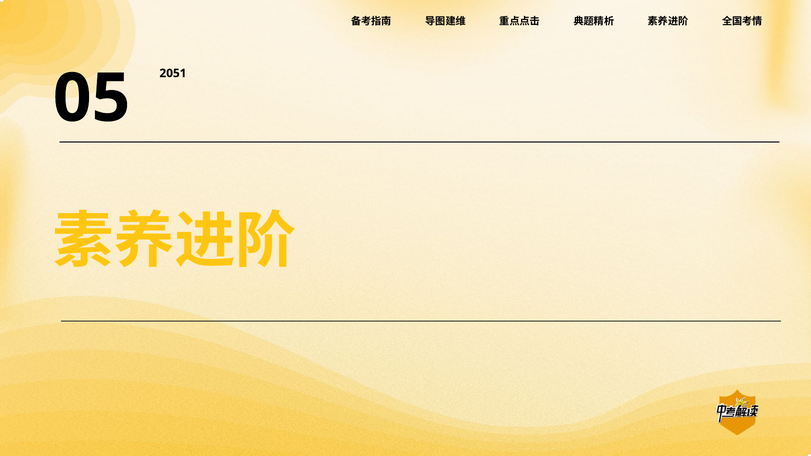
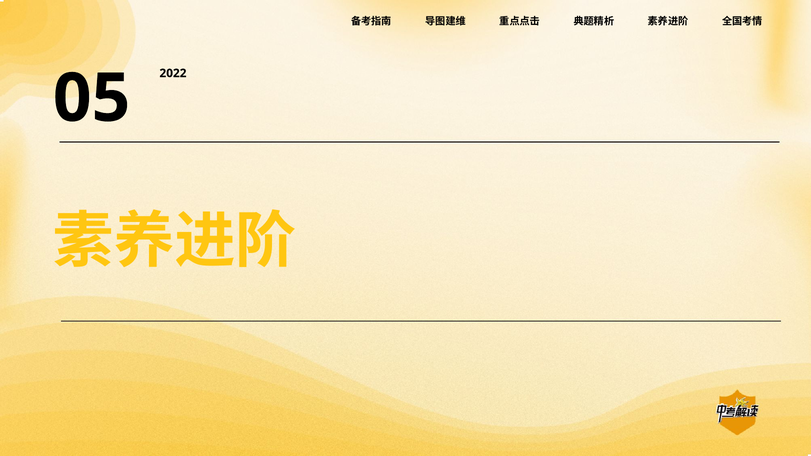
2051: 2051 -> 2022 (173, 73)
